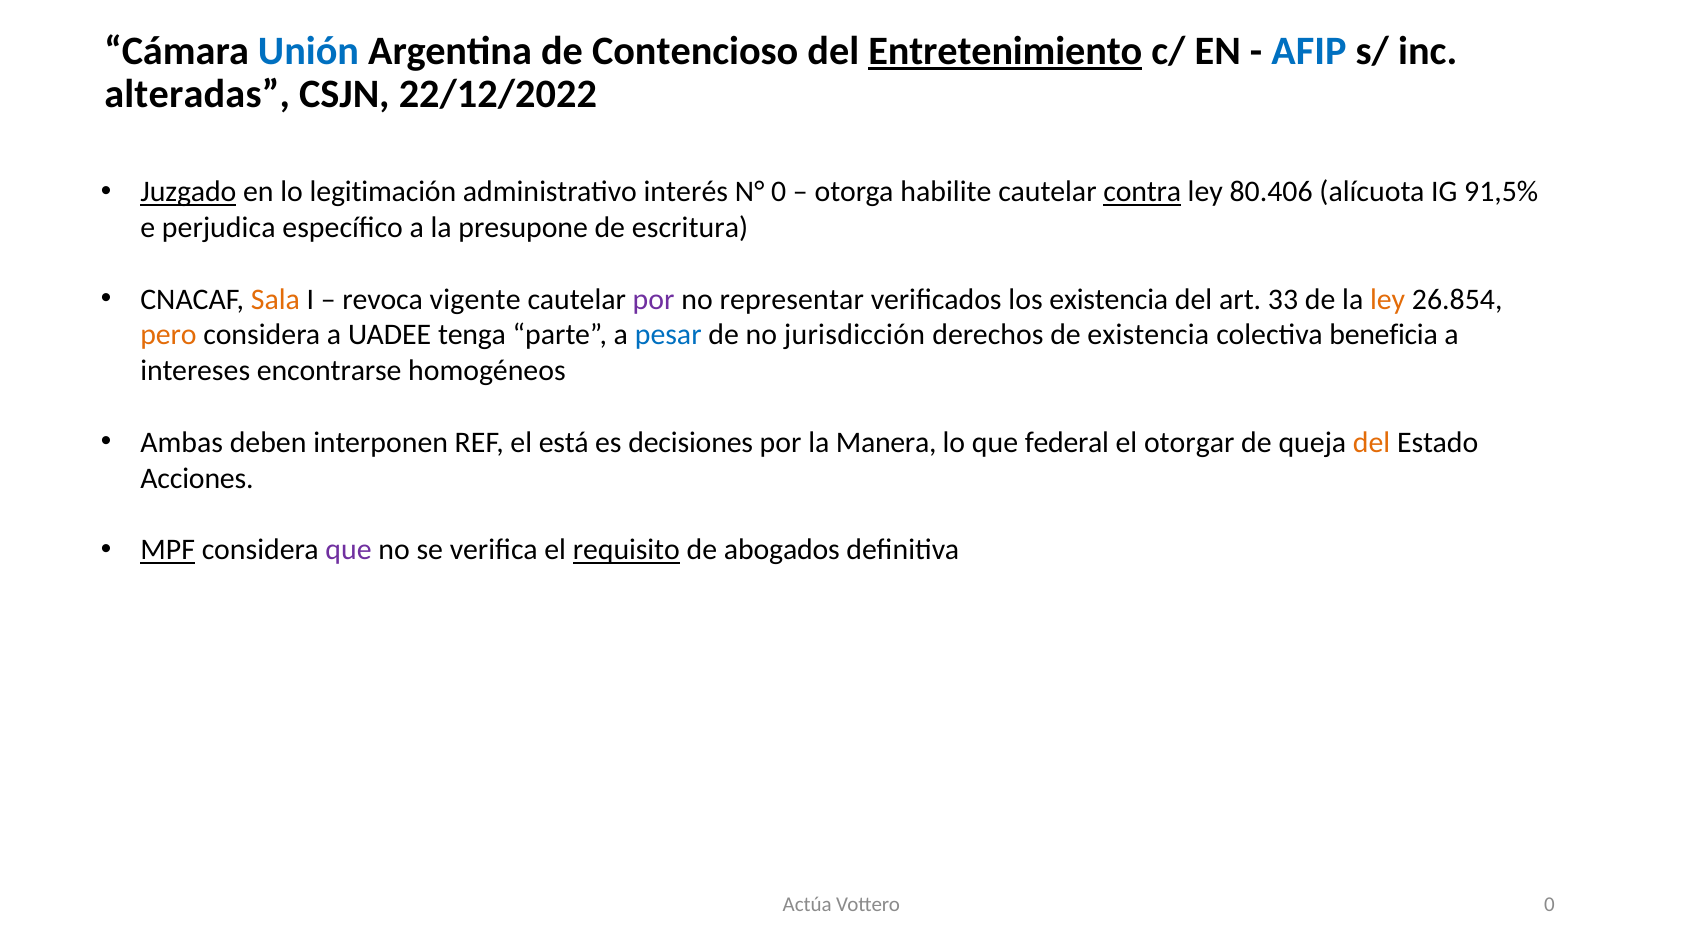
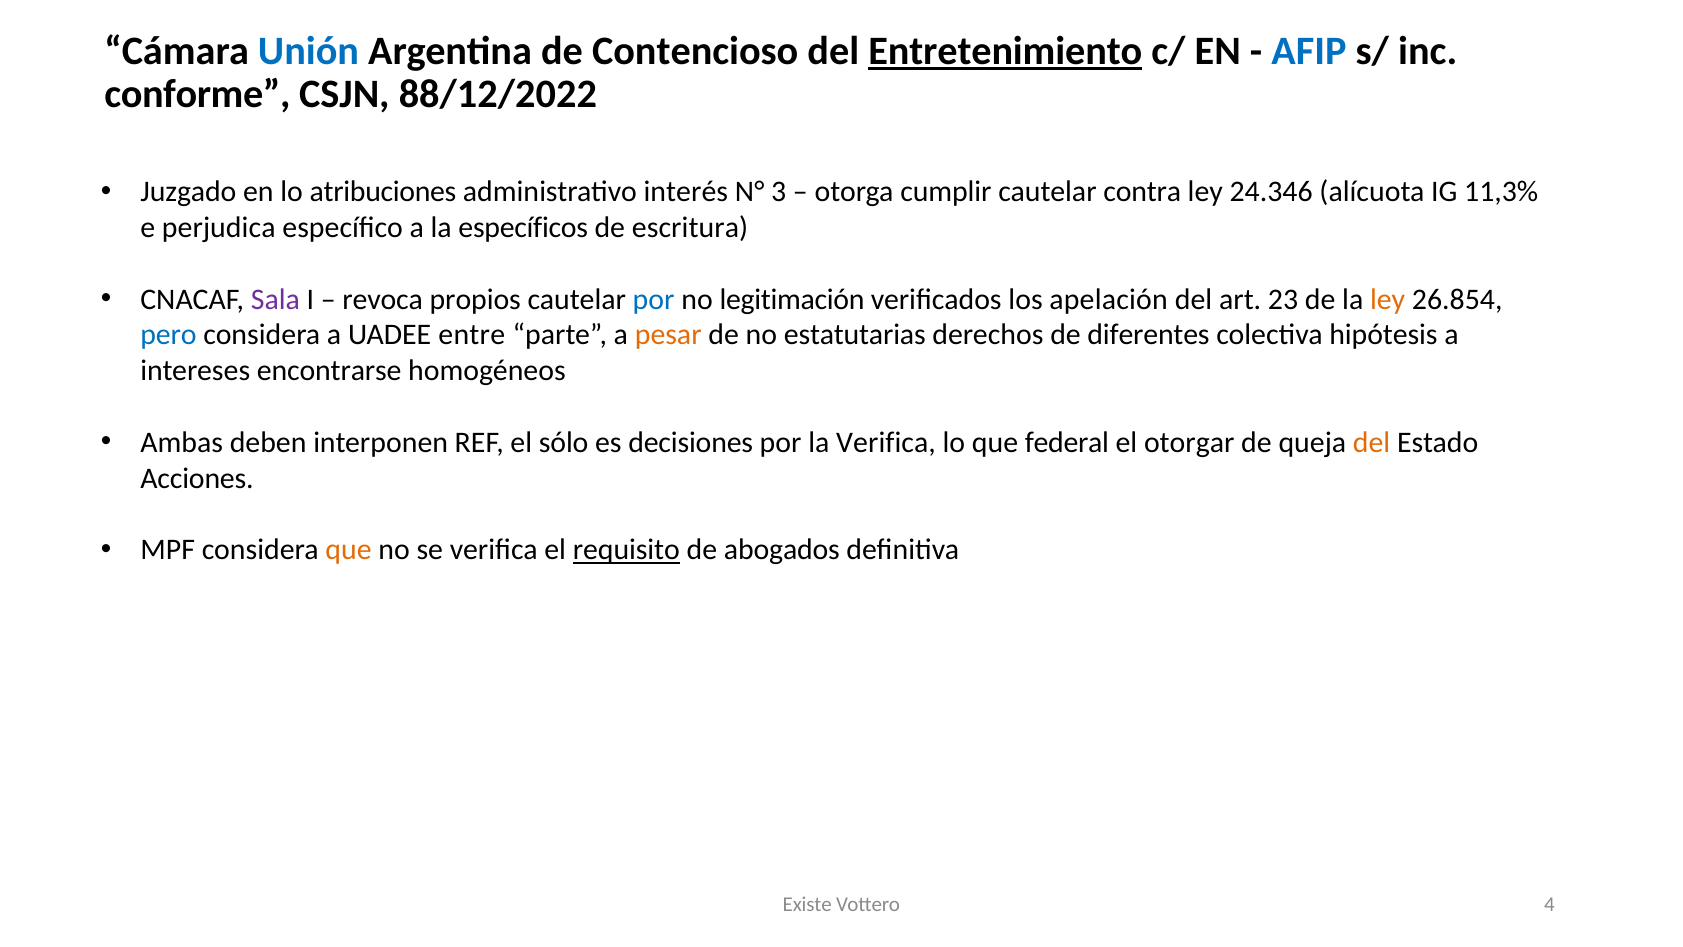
alteradas: alteradas -> conforme (197, 95)
22/12/2022: 22/12/2022 -> 88/12/2022 (498, 95)
Juzgado underline: present -> none (188, 192)
legitimación: legitimación -> atribuciones (383, 192)
N° 0: 0 -> 3 (779, 192)
habilite: habilite -> cumplir (946, 192)
contra underline: present -> none (1142, 192)
80.406: 80.406 -> 24.346 (1271, 192)
91,5%: 91,5% -> 11,3% (1501, 192)
presupone: presupone -> específicos (523, 228)
Sala colour: orange -> purple (275, 299)
vigente: vigente -> propios (475, 299)
por colour: purple -> blue (654, 299)
representar: representar -> legitimación (792, 299)
los existencia: existencia -> apelación (1109, 299)
33: 33 -> 23 (1283, 299)
pero colour: orange -> blue (169, 335)
tenga: tenga -> entre (472, 335)
pesar colour: blue -> orange (668, 335)
jurisdicción: jurisdicción -> estatutarias (855, 335)
de existencia: existencia -> diferentes (1149, 335)
beneficia: beneficia -> hipótesis (1383, 335)
está: está -> sólo (564, 442)
la Manera: Manera -> Verifica (886, 442)
MPF underline: present -> none (168, 550)
que colour: purple -> orange (349, 550)
Actúa: Actúa -> Existe (807, 904)
Vottero 0: 0 -> 4 (1549, 904)
